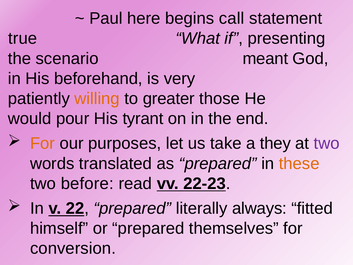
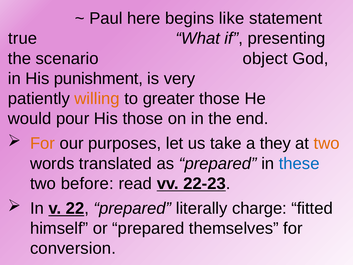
call: call -> like (232, 18)
meant: meant -> object (265, 58)
beforehand: beforehand -> punishment (98, 78)
His tyrant: tyrant -> those (143, 118)
two colour: purple -> orange (327, 143)
these colour: orange -> blue (299, 163)
always: always -> charge (259, 208)
